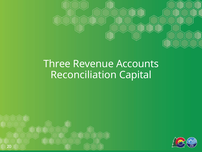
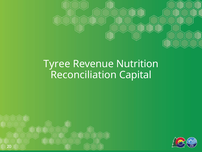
Three: Three -> Tyree (57, 64)
Accounts: Accounts -> Nutrition (137, 64)
